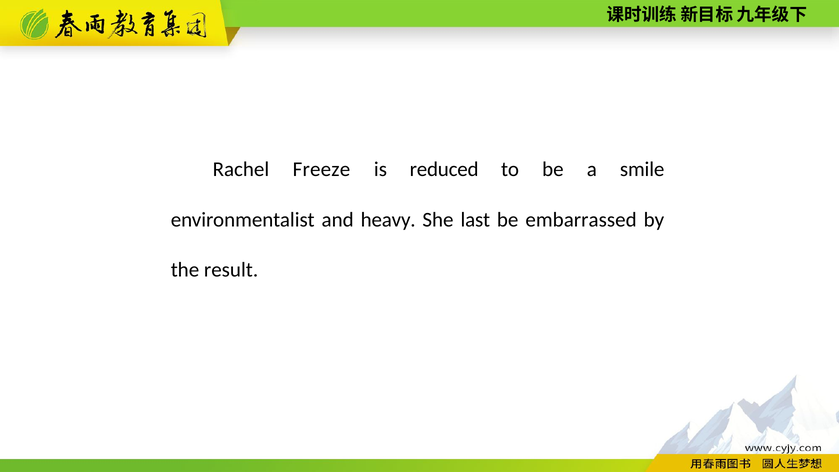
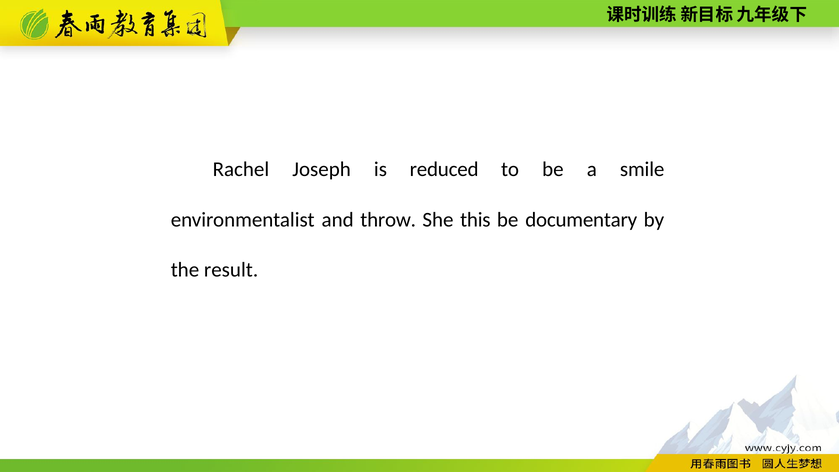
Freeze: Freeze -> Joseph (322, 169)
heavy: heavy -> throw (388, 220)
last: last -> this (475, 220)
embarrassed: embarrassed -> documentary (581, 220)
